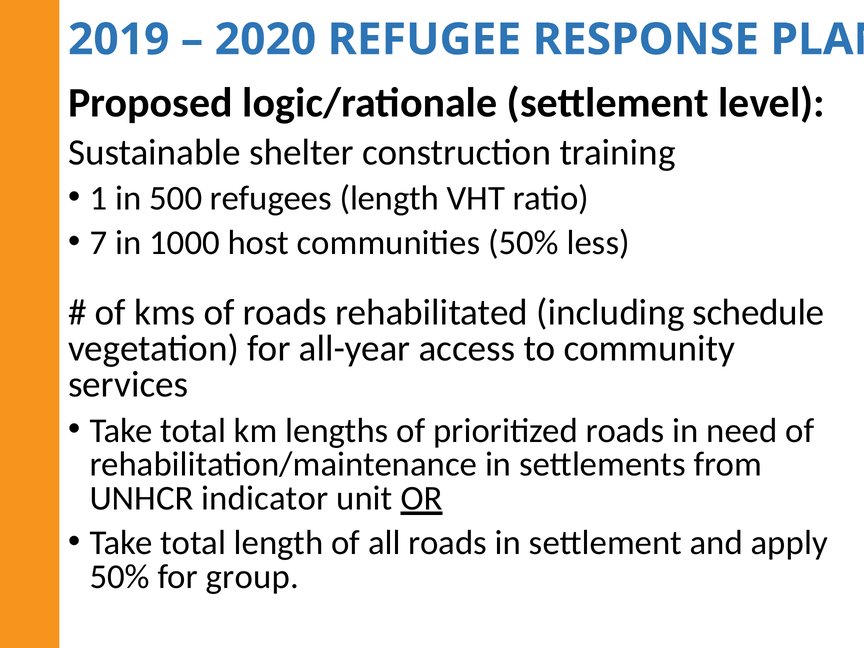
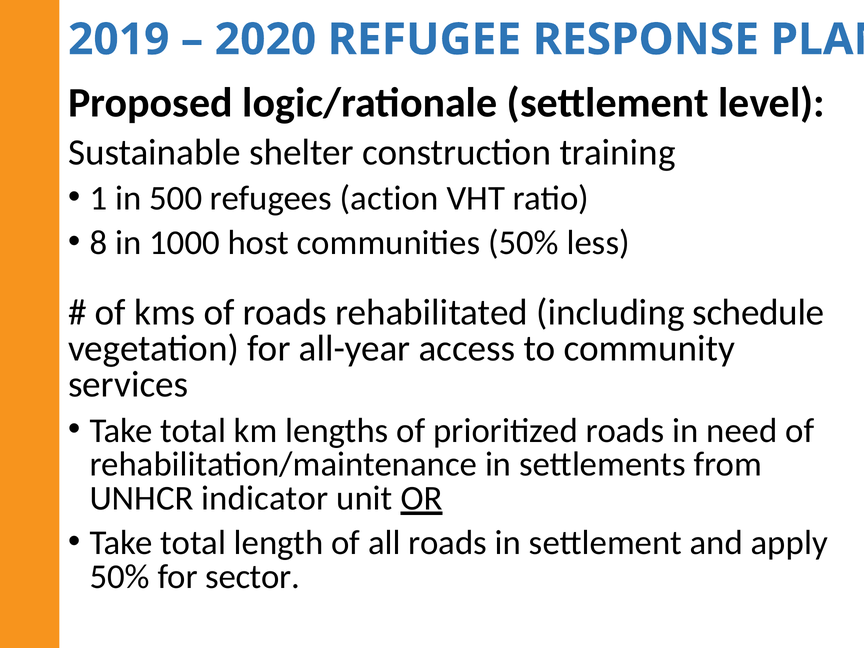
refugees length: length -> action (389, 198)
7: 7 -> 8 (98, 243)
group: group -> sector (253, 577)
